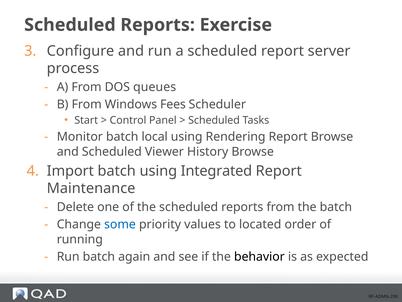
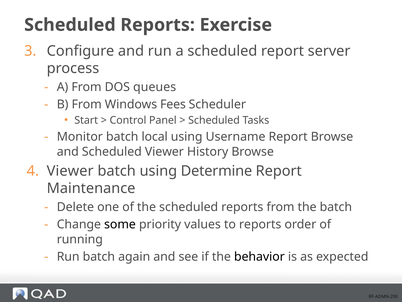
Rendering: Rendering -> Username (236, 137)
Import: Import -> Viewer (70, 171)
Integrated: Integrated -> Determine (216, 171)
some colour: blue -> black (120, 224)
to located: located -> reports (260, 224)
